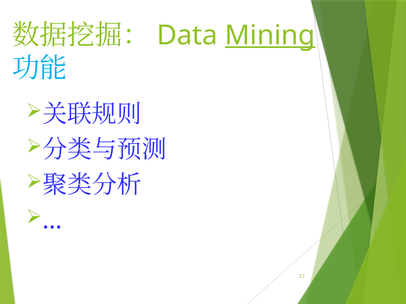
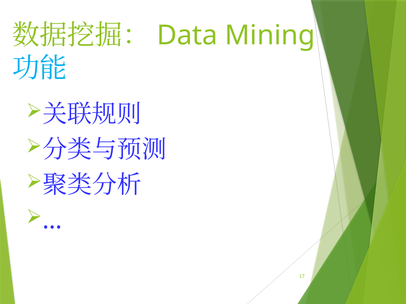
Mining underline: present -> none (270, 35)
